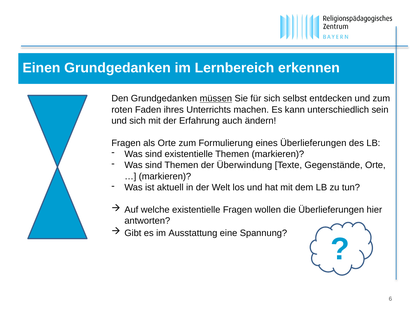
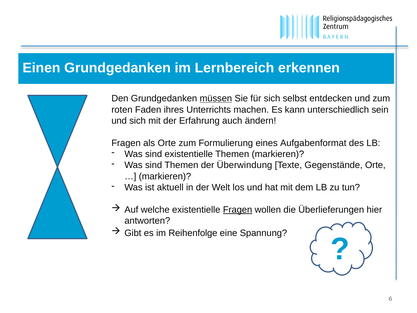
eines Überlieferungen: Überlieferungen -> Aufgabenformat (313, 143)
Fragen underline: none -> present (238, 210)
Ausstattung: Ausstattung -> Reihenfolge (193, 233)
